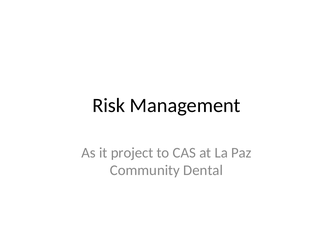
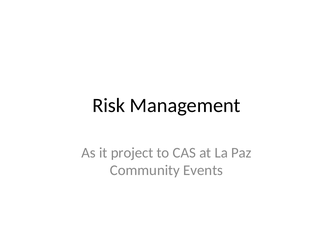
Dental: Dental -> Events (203, 171)
